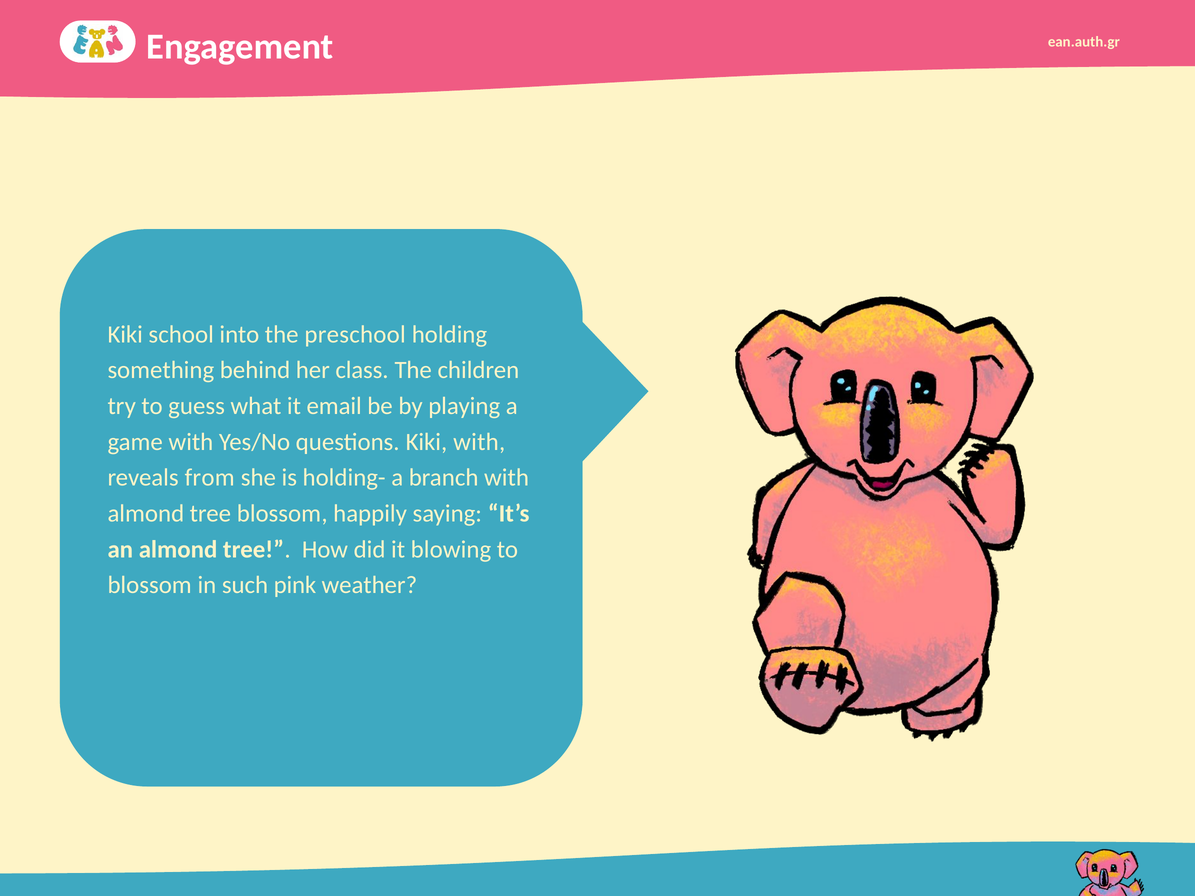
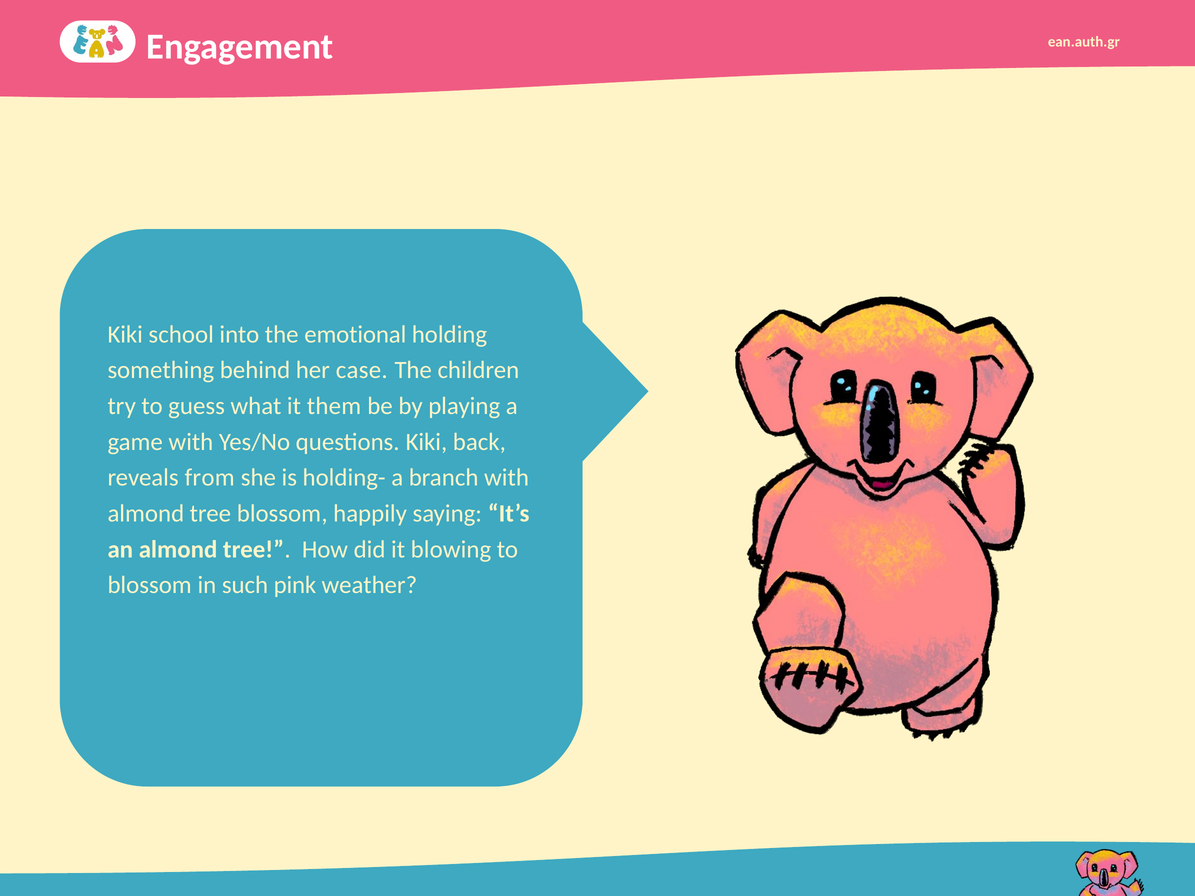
preschool: preschool -> emotional (355, 334)
class: class -> case (362, 370)
email: email -> them (334, 406)
Kiki with: with -> back (479, 442)
